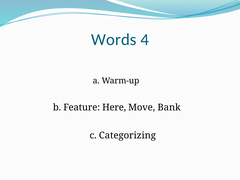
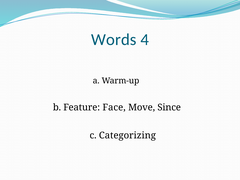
Here: Here -> Face (114, 107)
Bank: Bank -> Since (169, 107)
